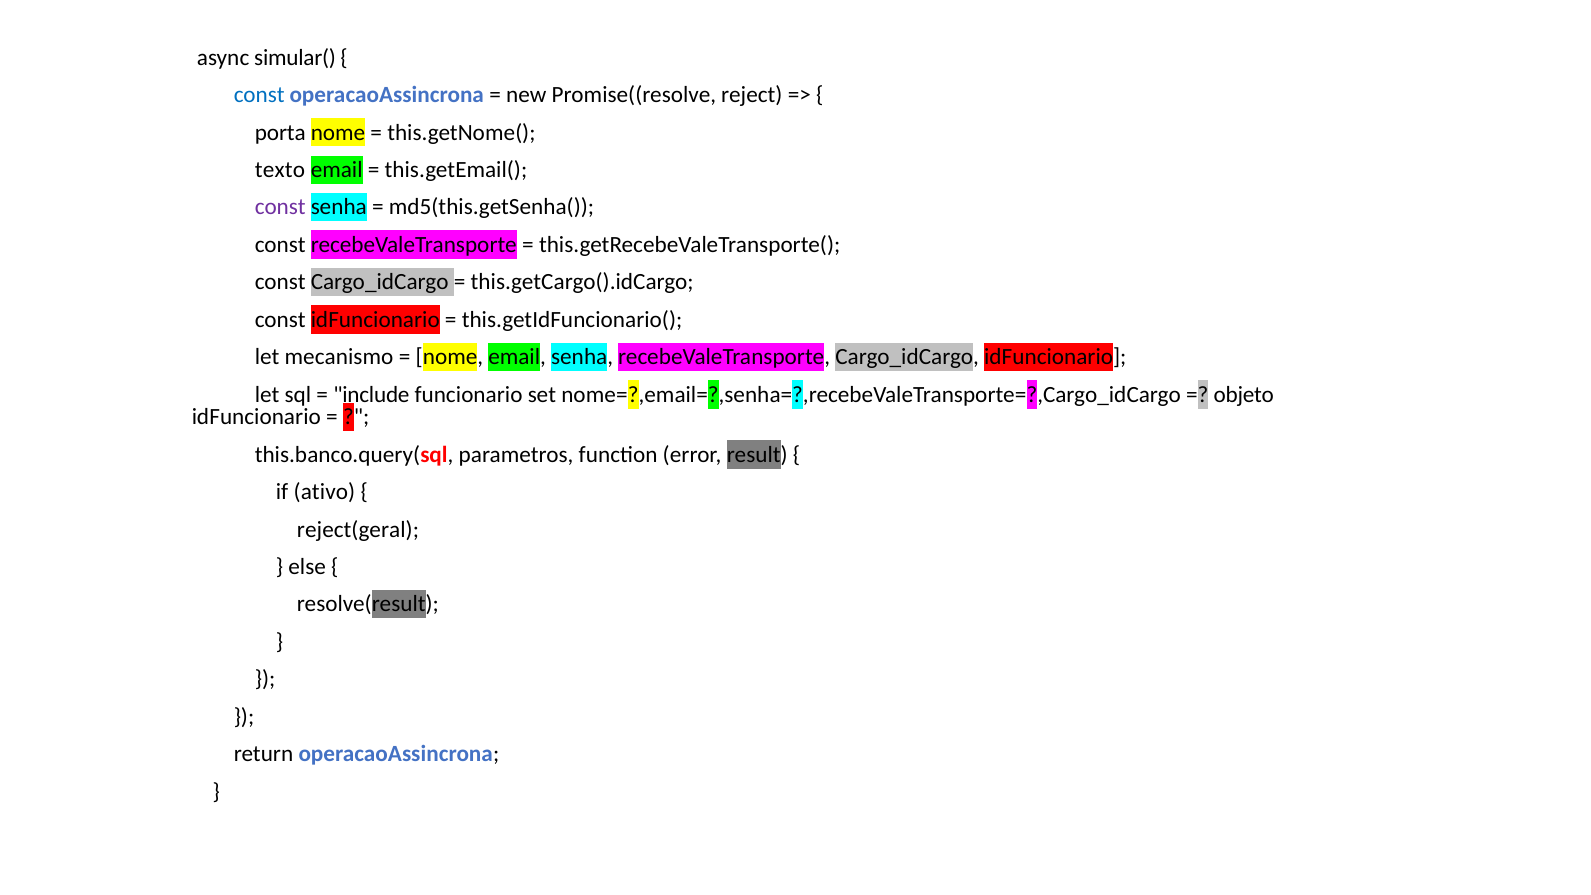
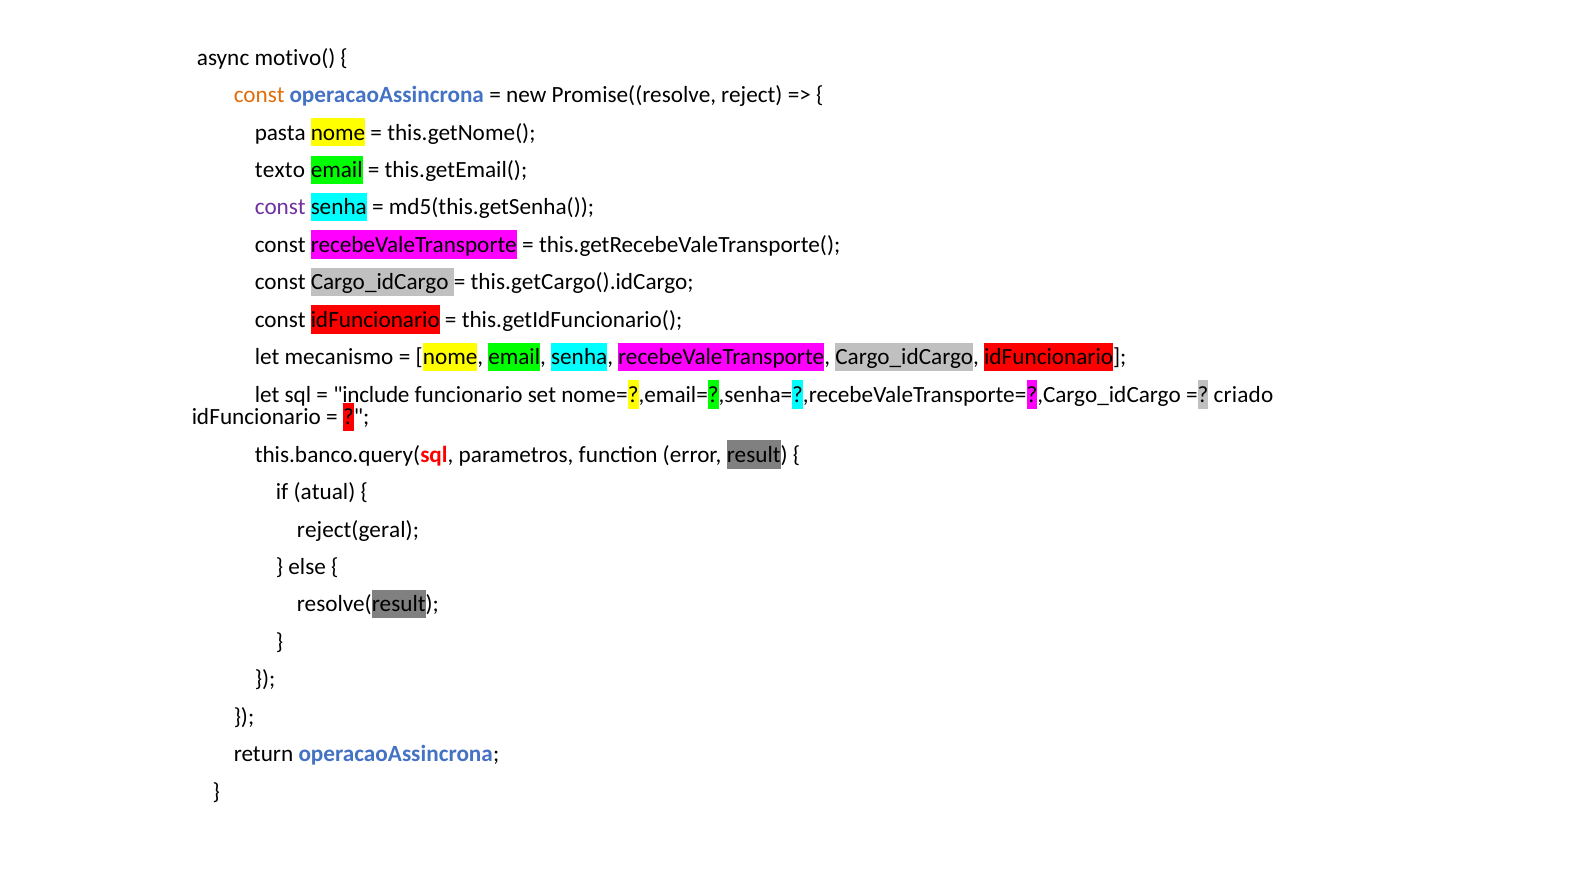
simular(: simular( -> motivo( (295, 58)
const colour: blue -> orange (259, 95)
porta: porta -> pasta (280, 132)
objeto: objeto -> criado (1244, 395)
ativo: ativo -> atual (324, 492)
